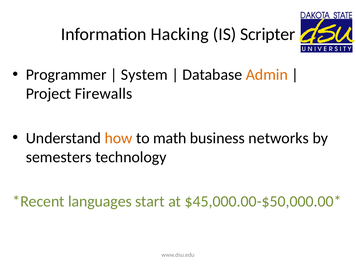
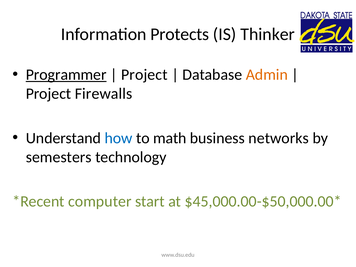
Hacking: Hacking -> Protects (180, 34)
Scripter: Scripter -> Thinker (268, 34)
Programmer underline: none -> present (66, 75)
System: System -> Project (144, 75)
how colour: orange -> blue (119, 138)
languages: languages -> computer (100, 201)
